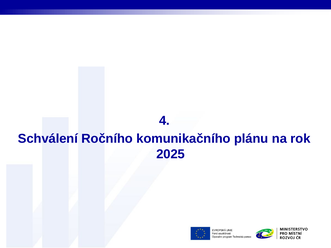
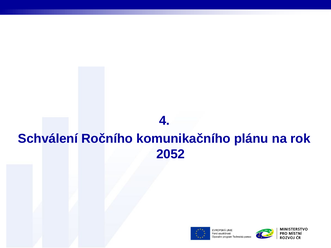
2025: 2025 -> 2052 (171, 154)
